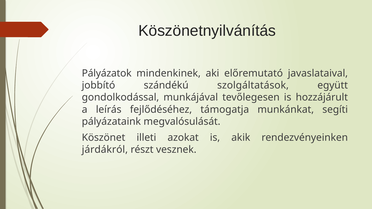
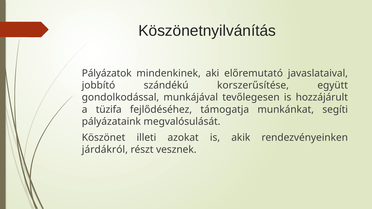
szolgáltatások: szolgáltatások -> korszerűsítése (253, 85)
leírás: leírás -> tüzifa (109, 110)
